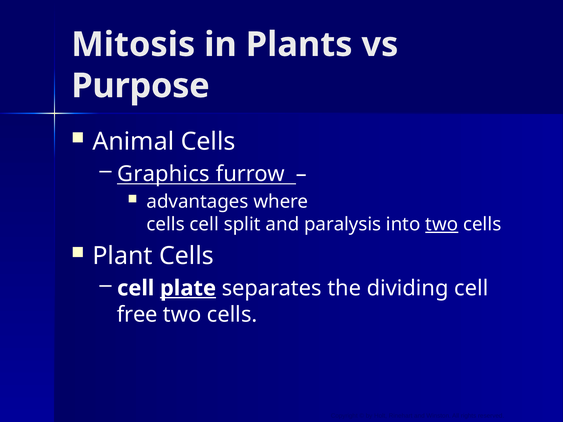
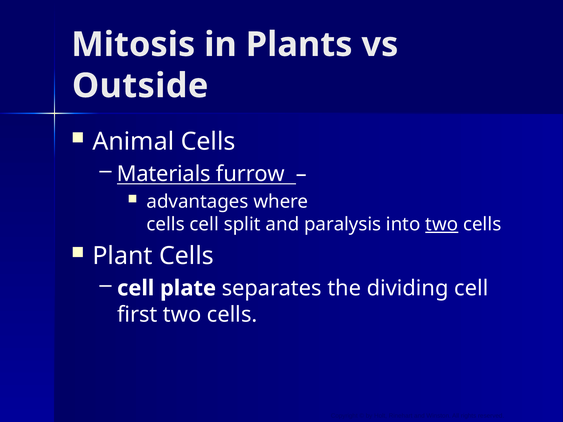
Purpose: Purpose -> Outside (140, 86)
Graphics: Graphics -> Materials (164, 174)
plate underline: present -> none (188, 288)
free: free -> first (137, 315)
